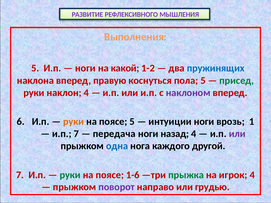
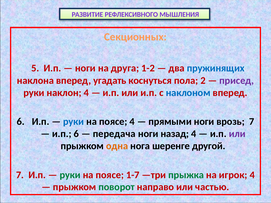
Выполнения: Выполнения -> Секционных (135, 37)
какой: какой -> друга (125, 68)
правую: правую -> угадать (110, 81)
пола 5: 5 -> 2 (203, 81)
присед colour: green -> purple (237, 81)
наклоном colour: purple -> blue (188, 93)
руки colour: orange -> blue (74, 122)
поясе 5: 5 -> 4 (132, 122)
интуиции: интуиции -> прямыми (170, 122)
врозь 1: 1 -> 7 (252, 122)
и.п 7: 7 -> 6 (76, 134)
одна colour: blue -> orange (117, 146)
каждого: каждого -> шеренге (171, 146)
1-6: 1-6 -> 1-7 (133, 175)
поворот colour: purple -> green (117, 187)
грудью: грудью -> частью (212, 187)
